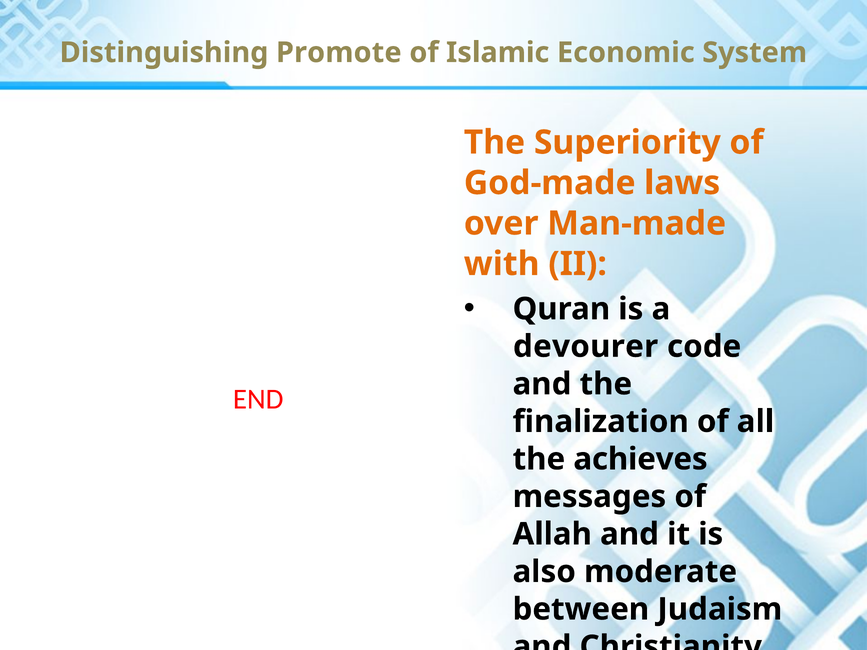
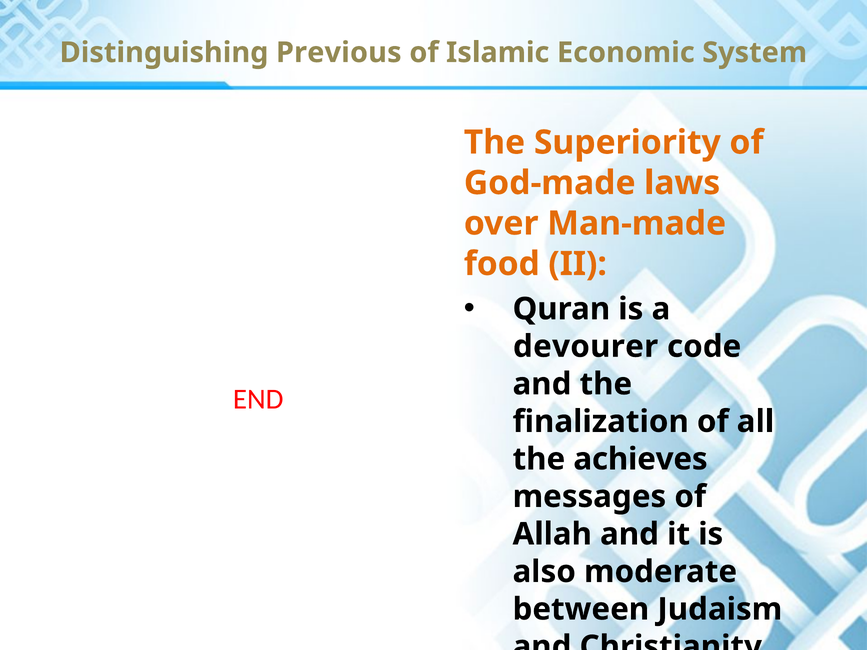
Promote: Promote -> Previous (339, 53)
with: with -> food (502, 264)
